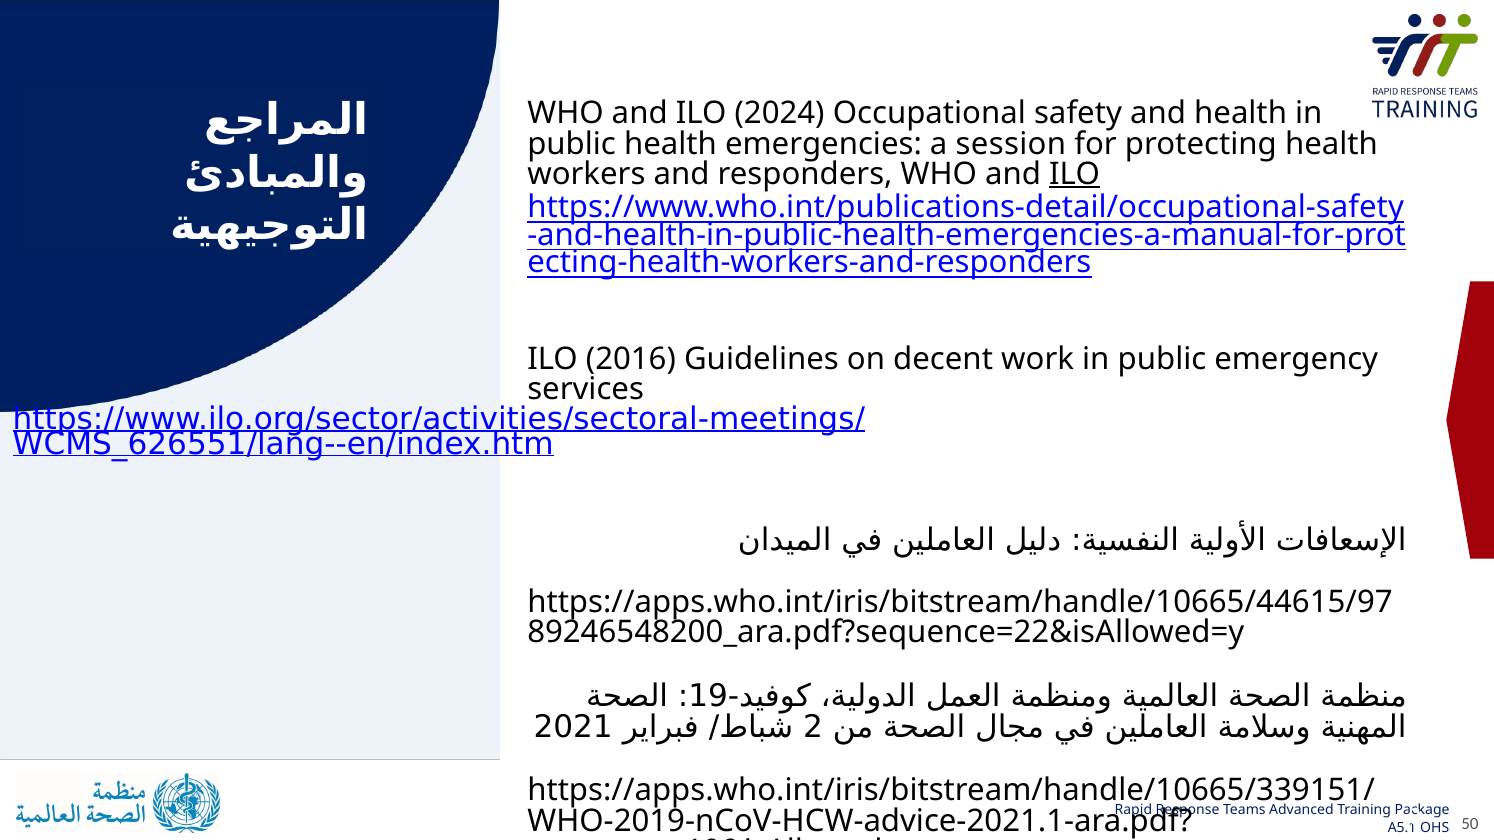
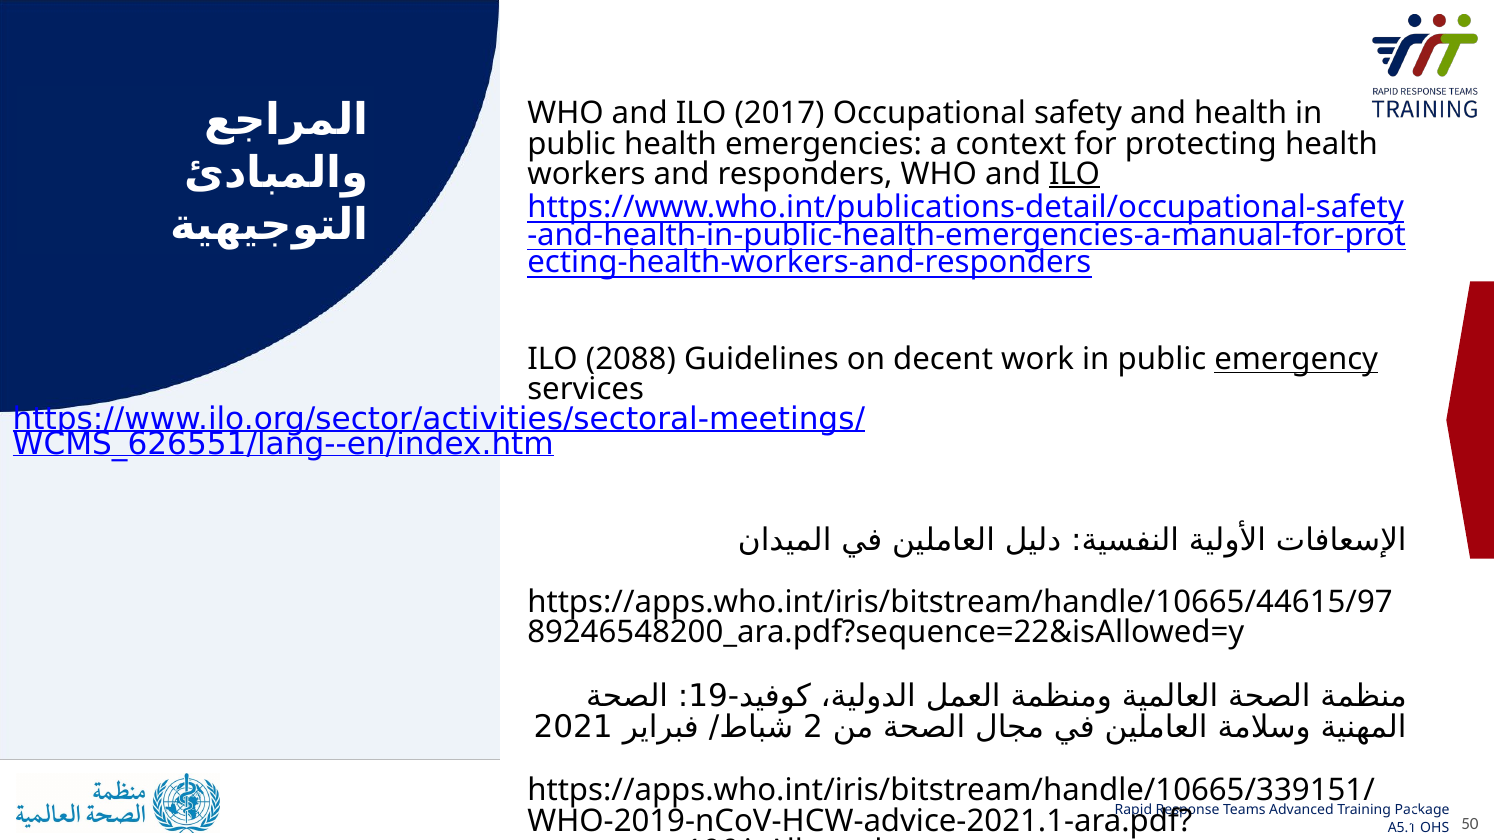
2024: 2024 -> 2017 (780, 114)
session: session -> context (1011, 144)
2016: 2016 -> 2088 (631, 359)
emergency underline: none -> present (1296, 359)
